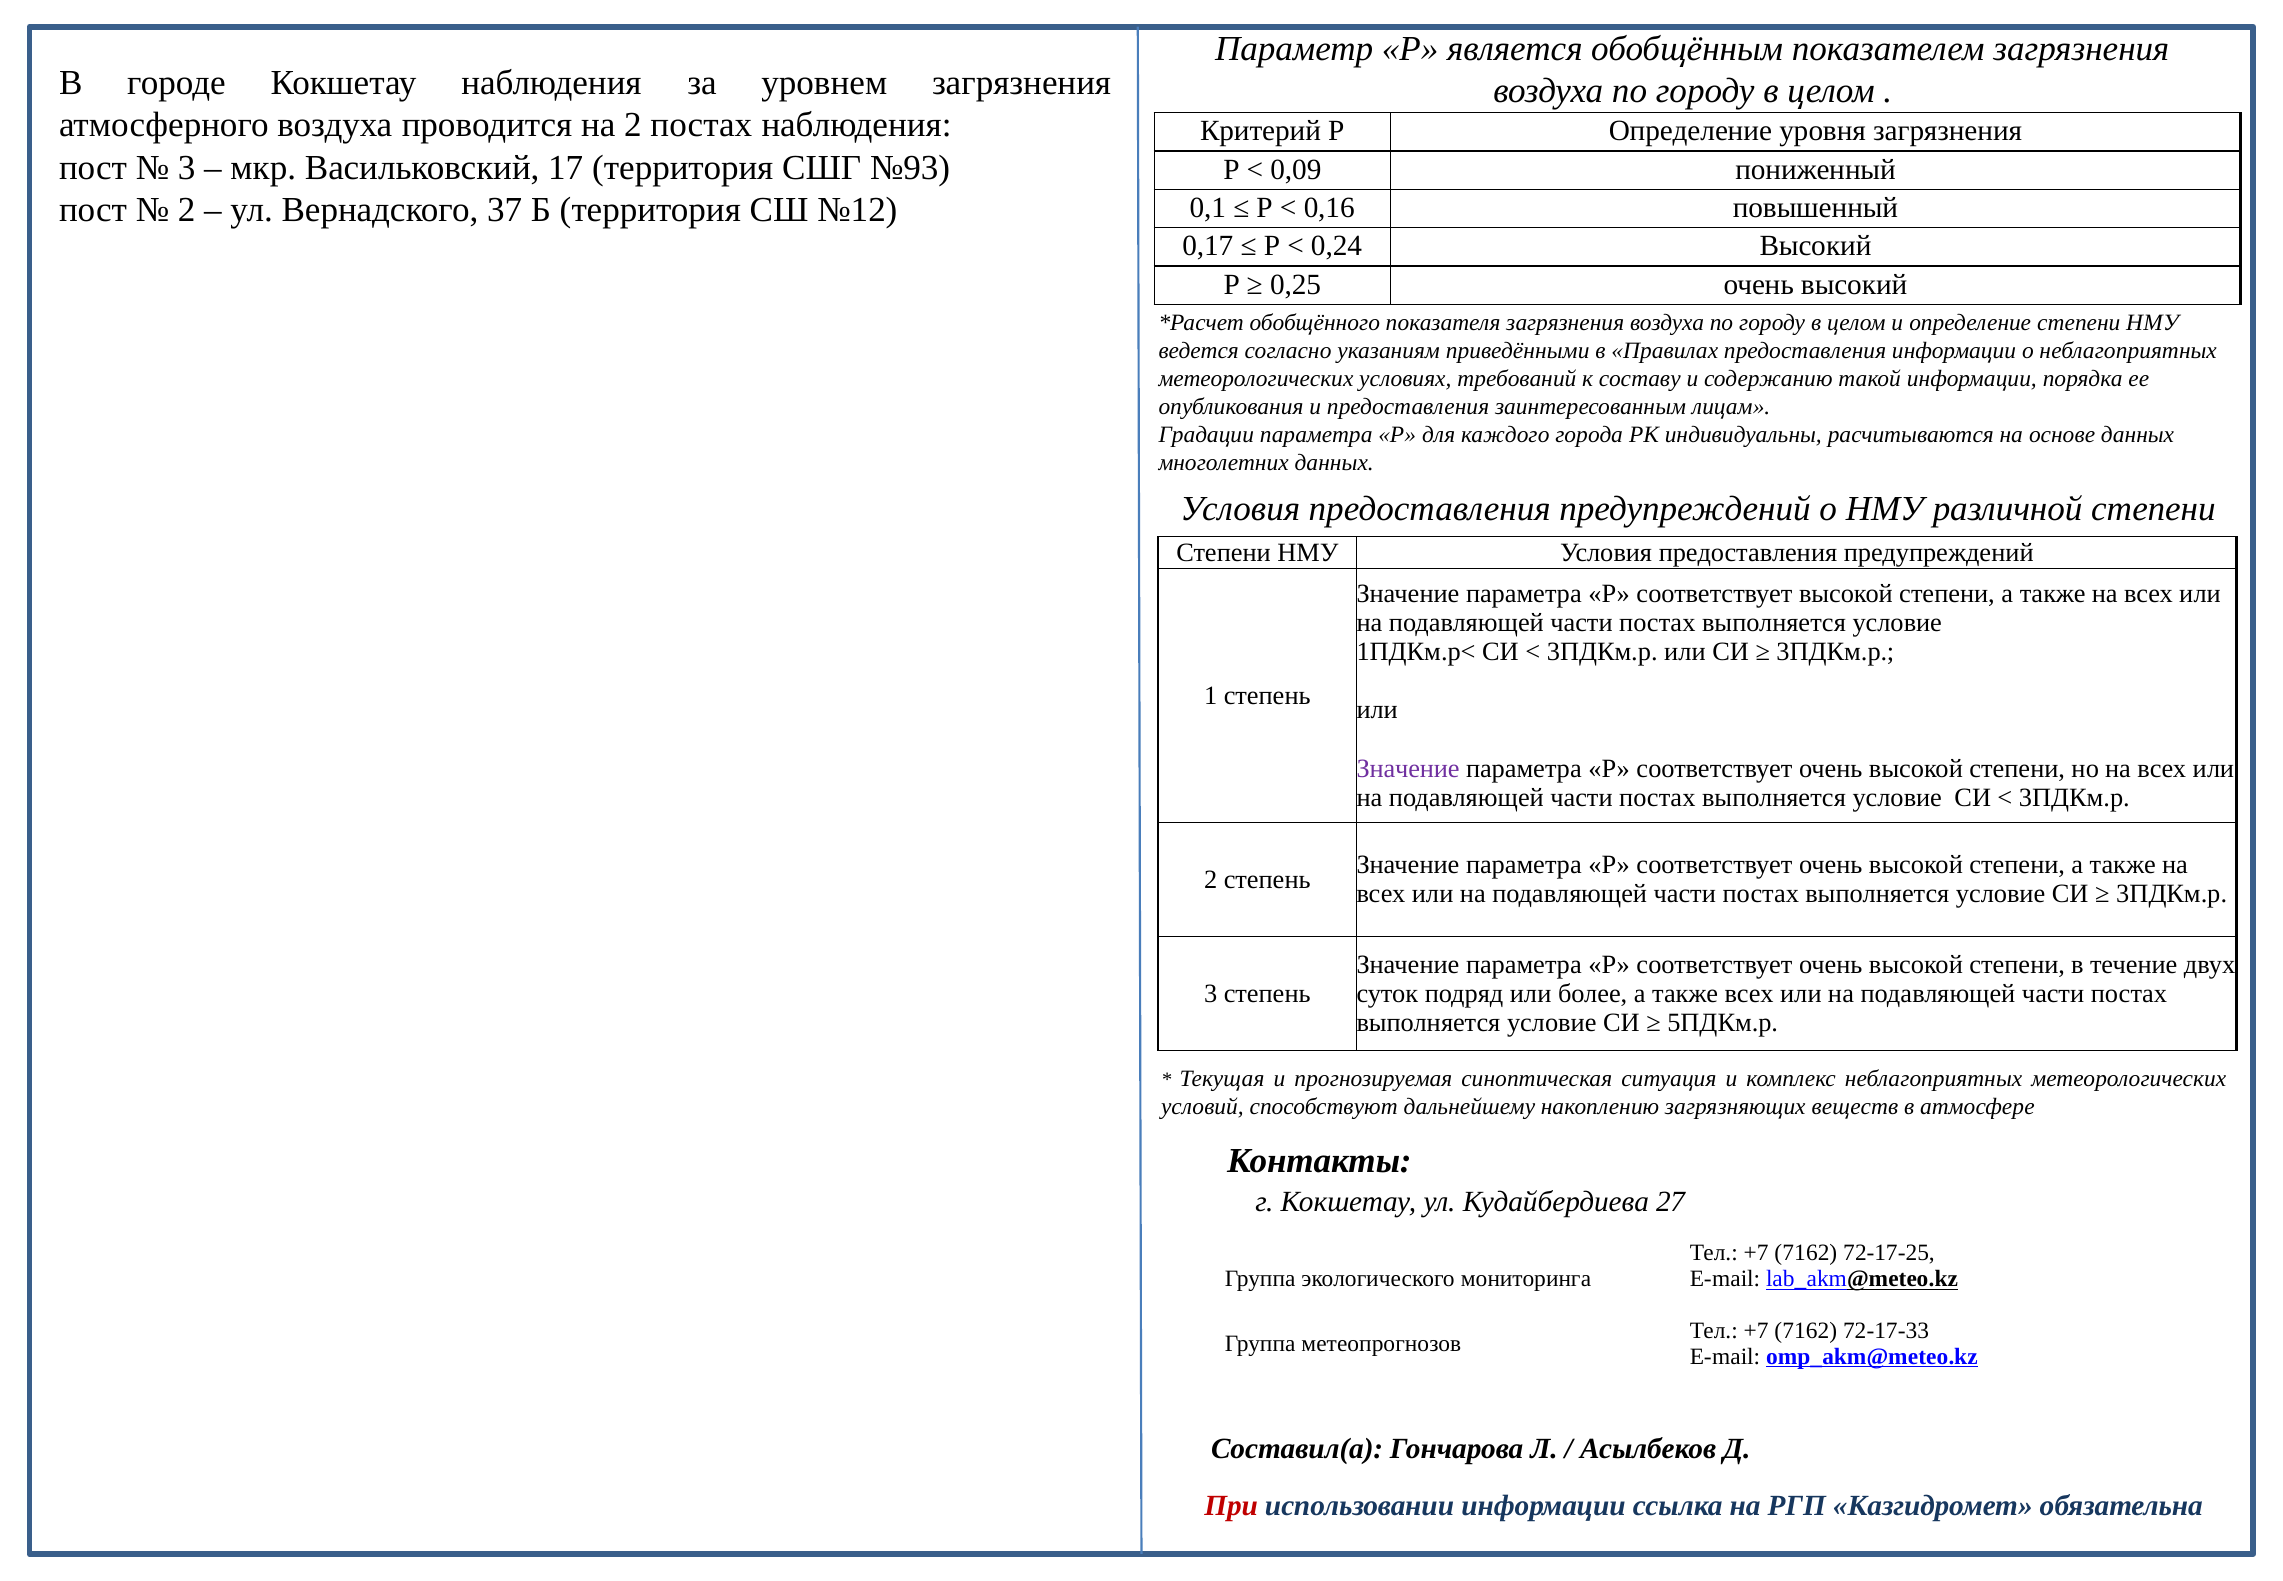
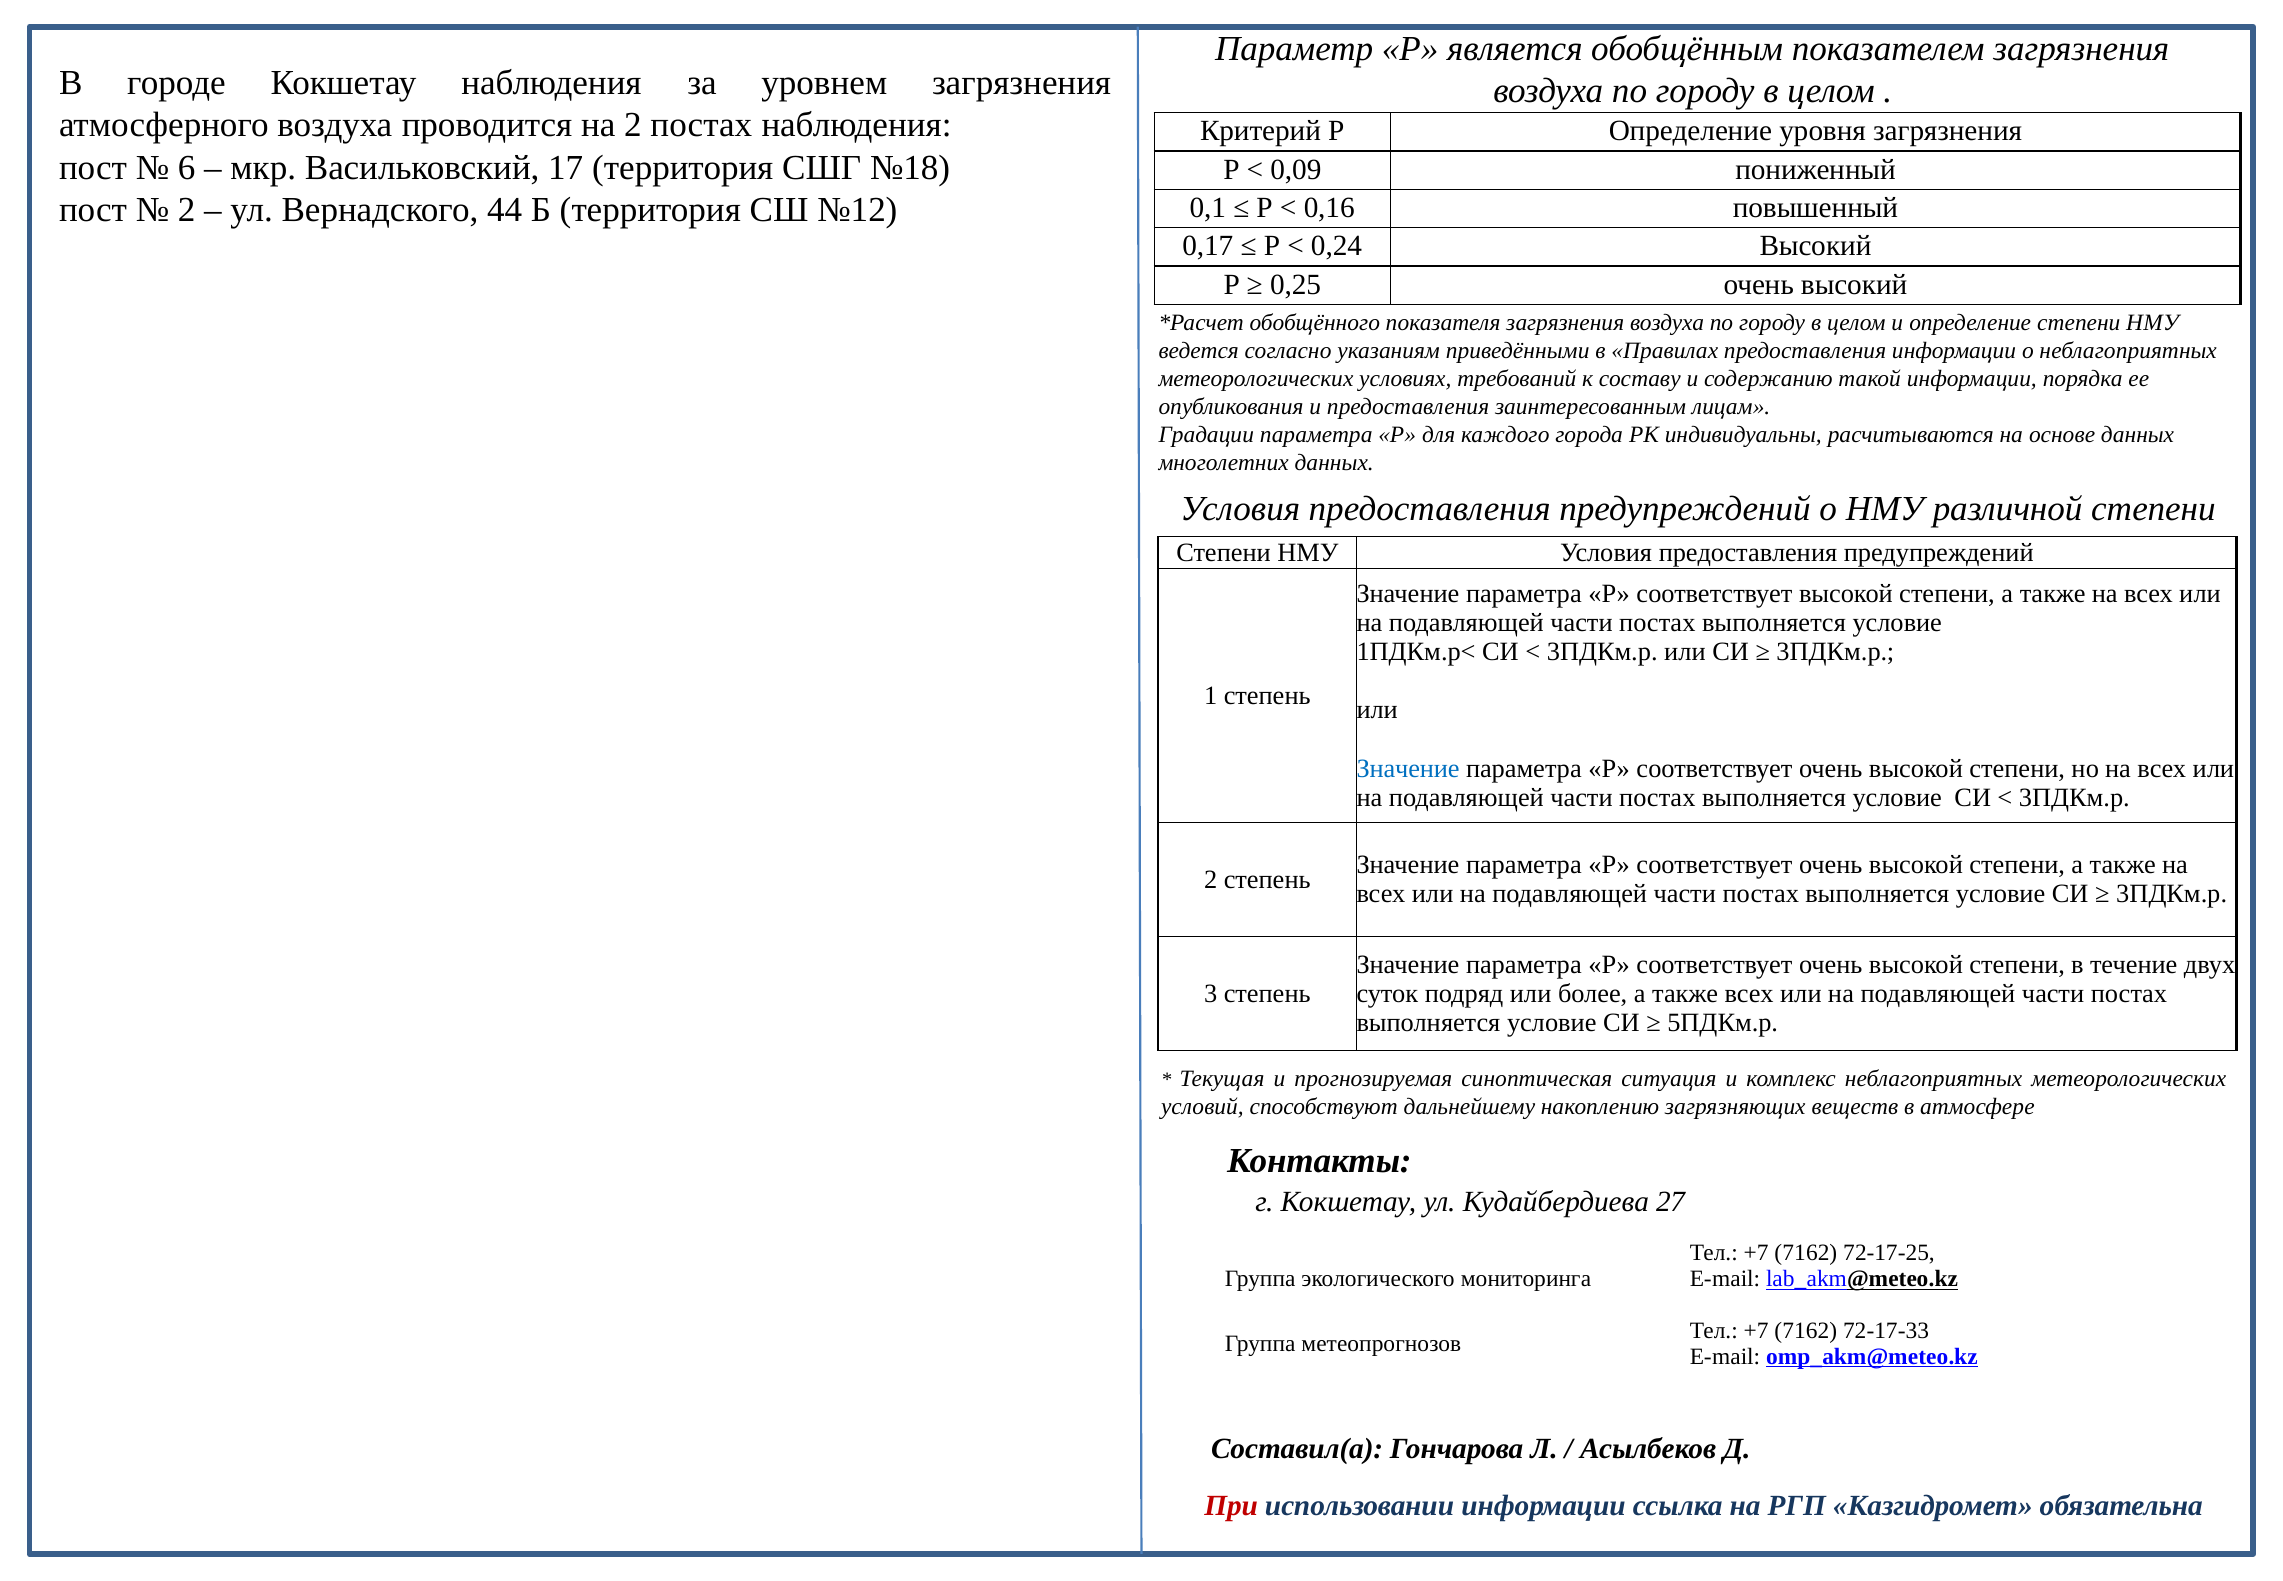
3: 3 -> 6 (187, 167)
№93: №93 -> №18 (910, 167)
37: 37 -> 44 (505, 210)
Значение colour: purple -> blue (1408, 768)
